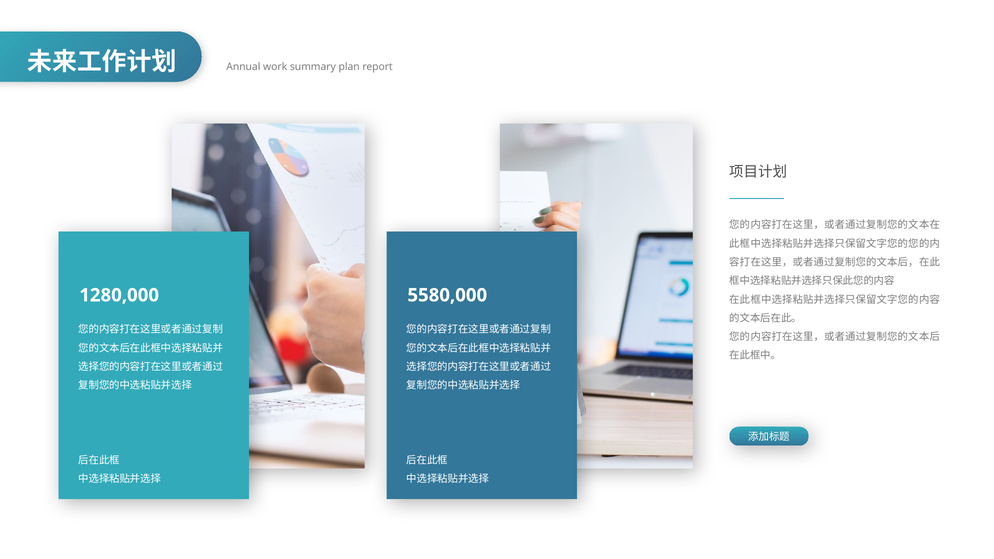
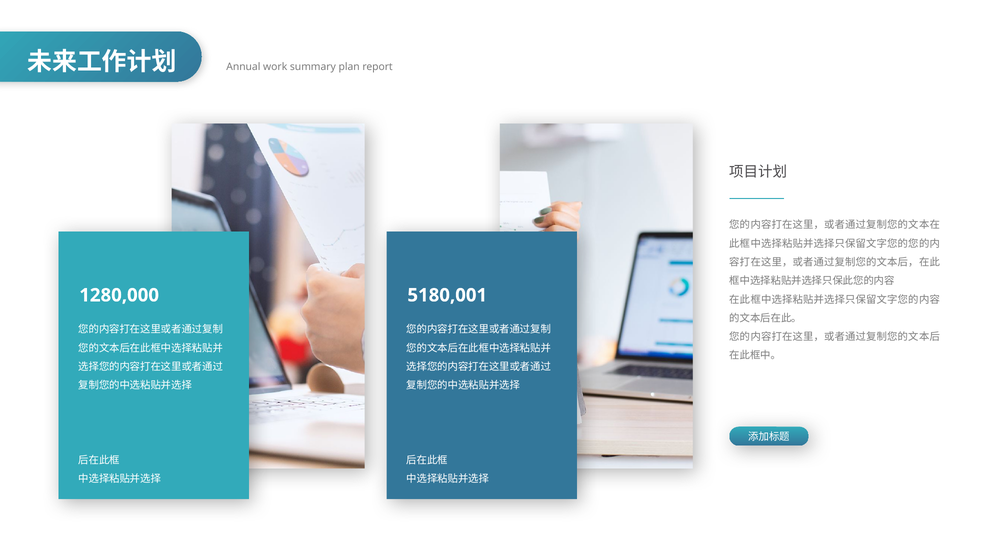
5580,000: 5580,000 -> 5180,001 (447, 295)
